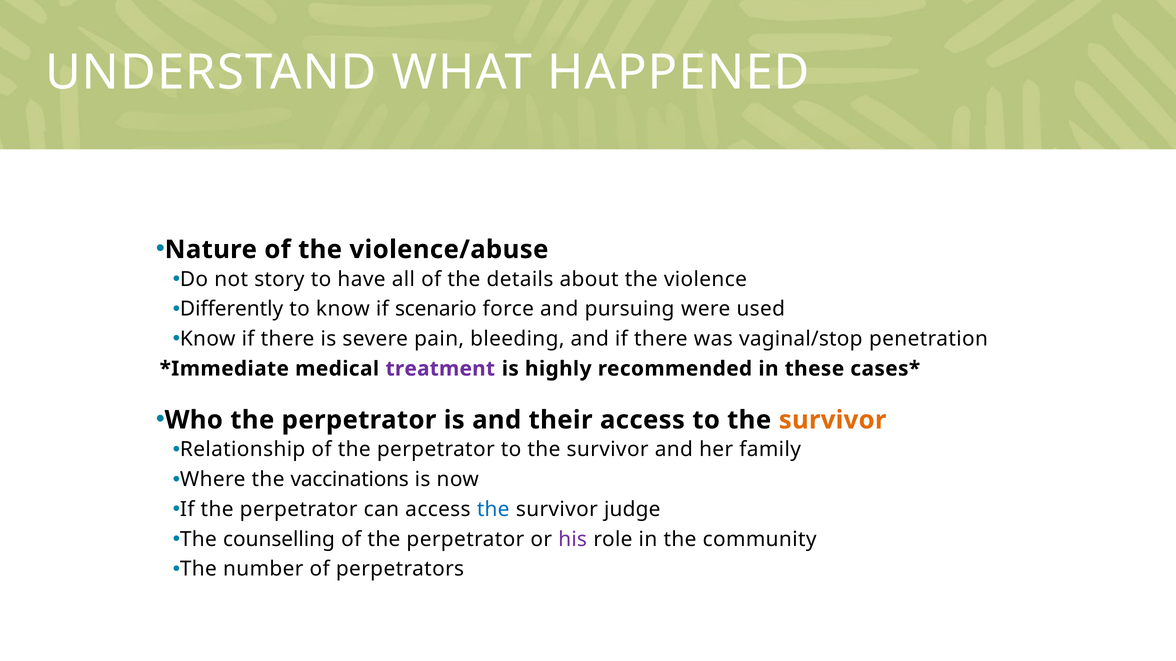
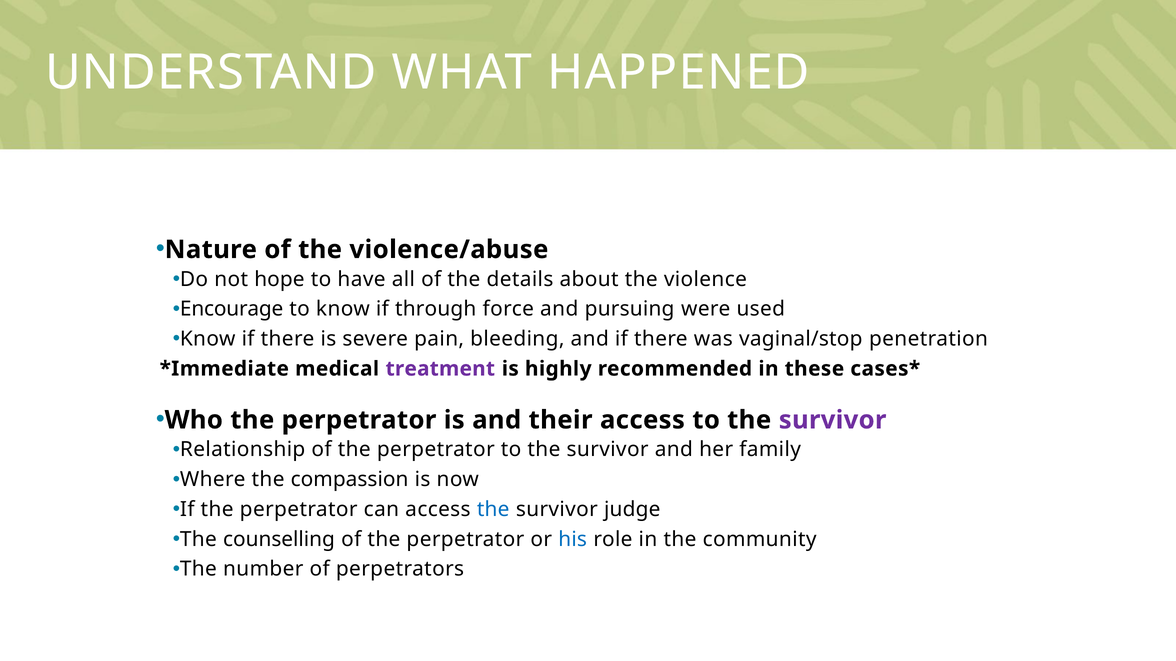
story: story -> hope (279, 279)
Differently: Differently -> Encourage (232, 309)
scenario: scenario -> through (436, 309)
survivor colour: orange -> purple (833, 420)
vaccinations: vaccinations -> compassion (350, 480)
his colour: purple -> blue (573, 540)
